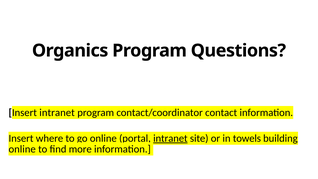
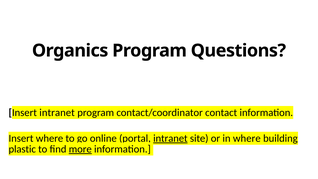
in towels: towels -> where (247, 138)
online: online -> plastic (22, 149)
more underline: none -> present (80, 149)
